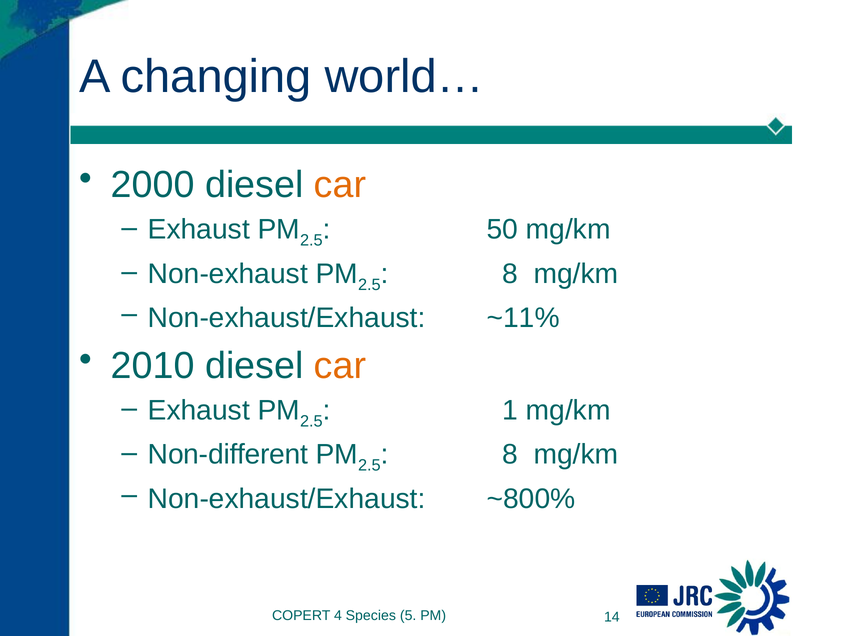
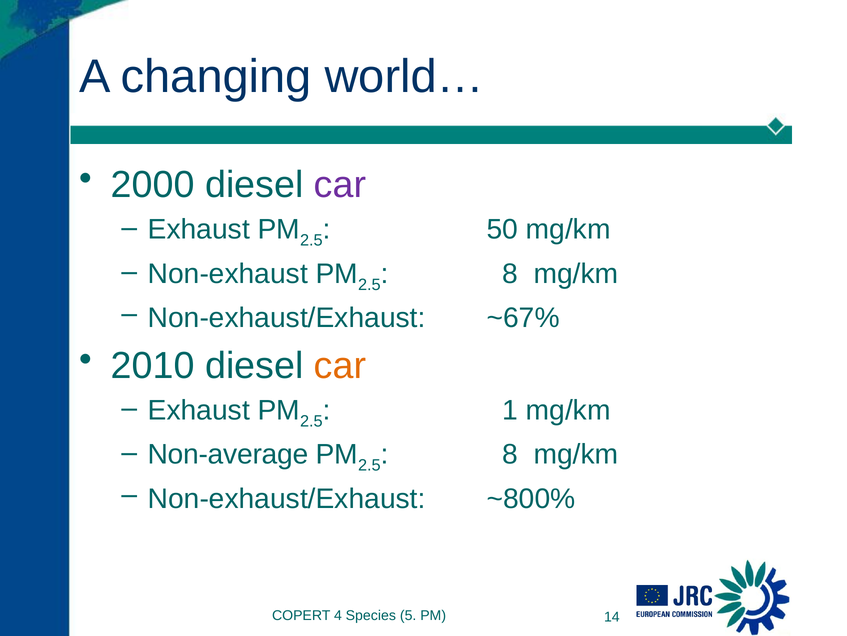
car colour: orange -> purple (340, 185)
~11%: ~11% -> ~67% (523, 318)
Non-different: Non-different -> Non-average (228, 454)
